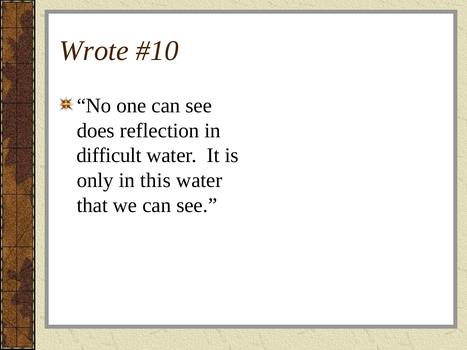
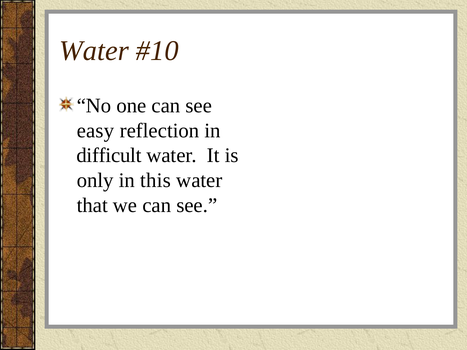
Wrote: Wrote -> Water (94, 51)
does: does -> easy (96, 131)
